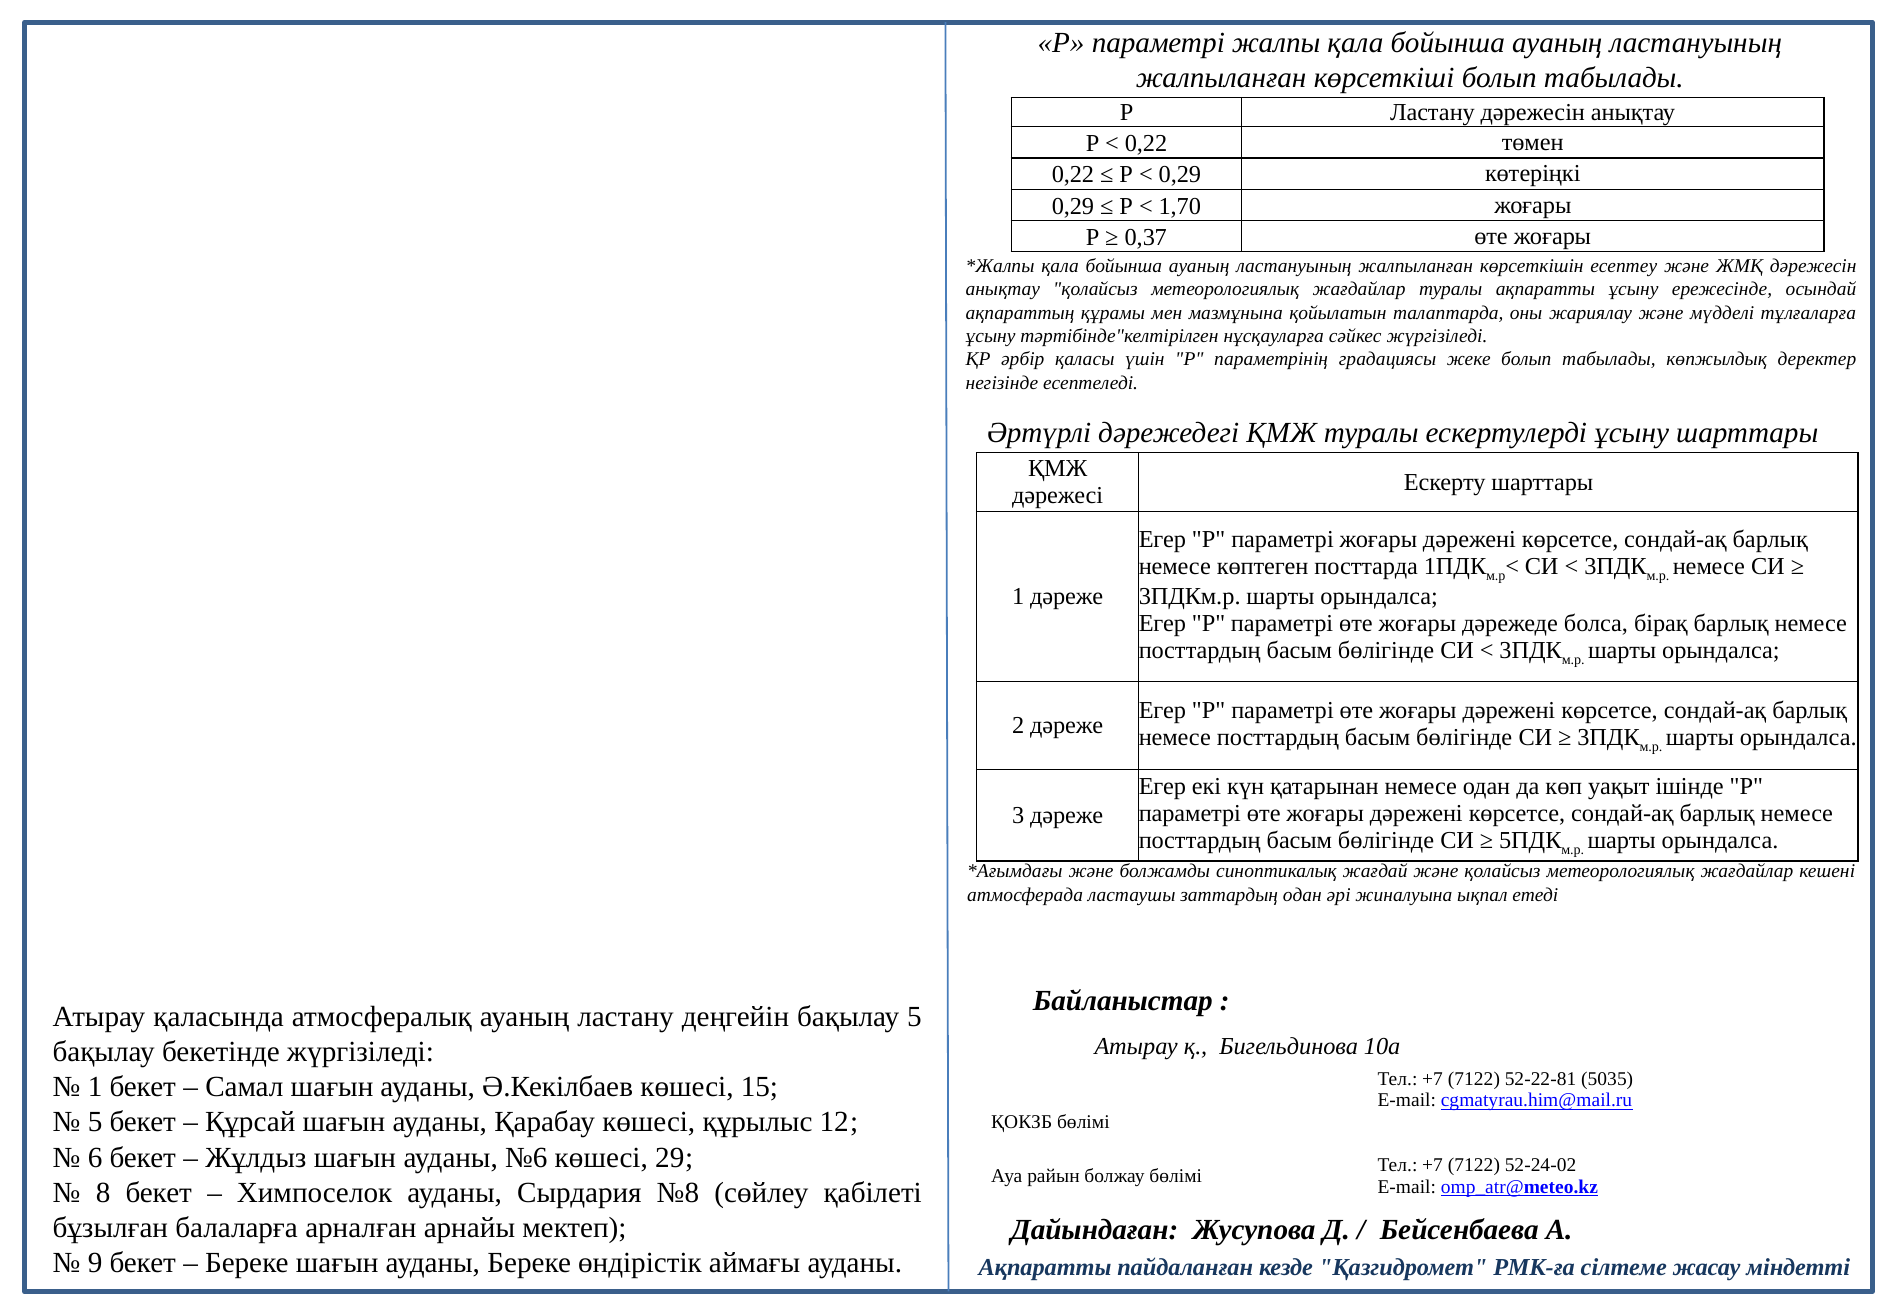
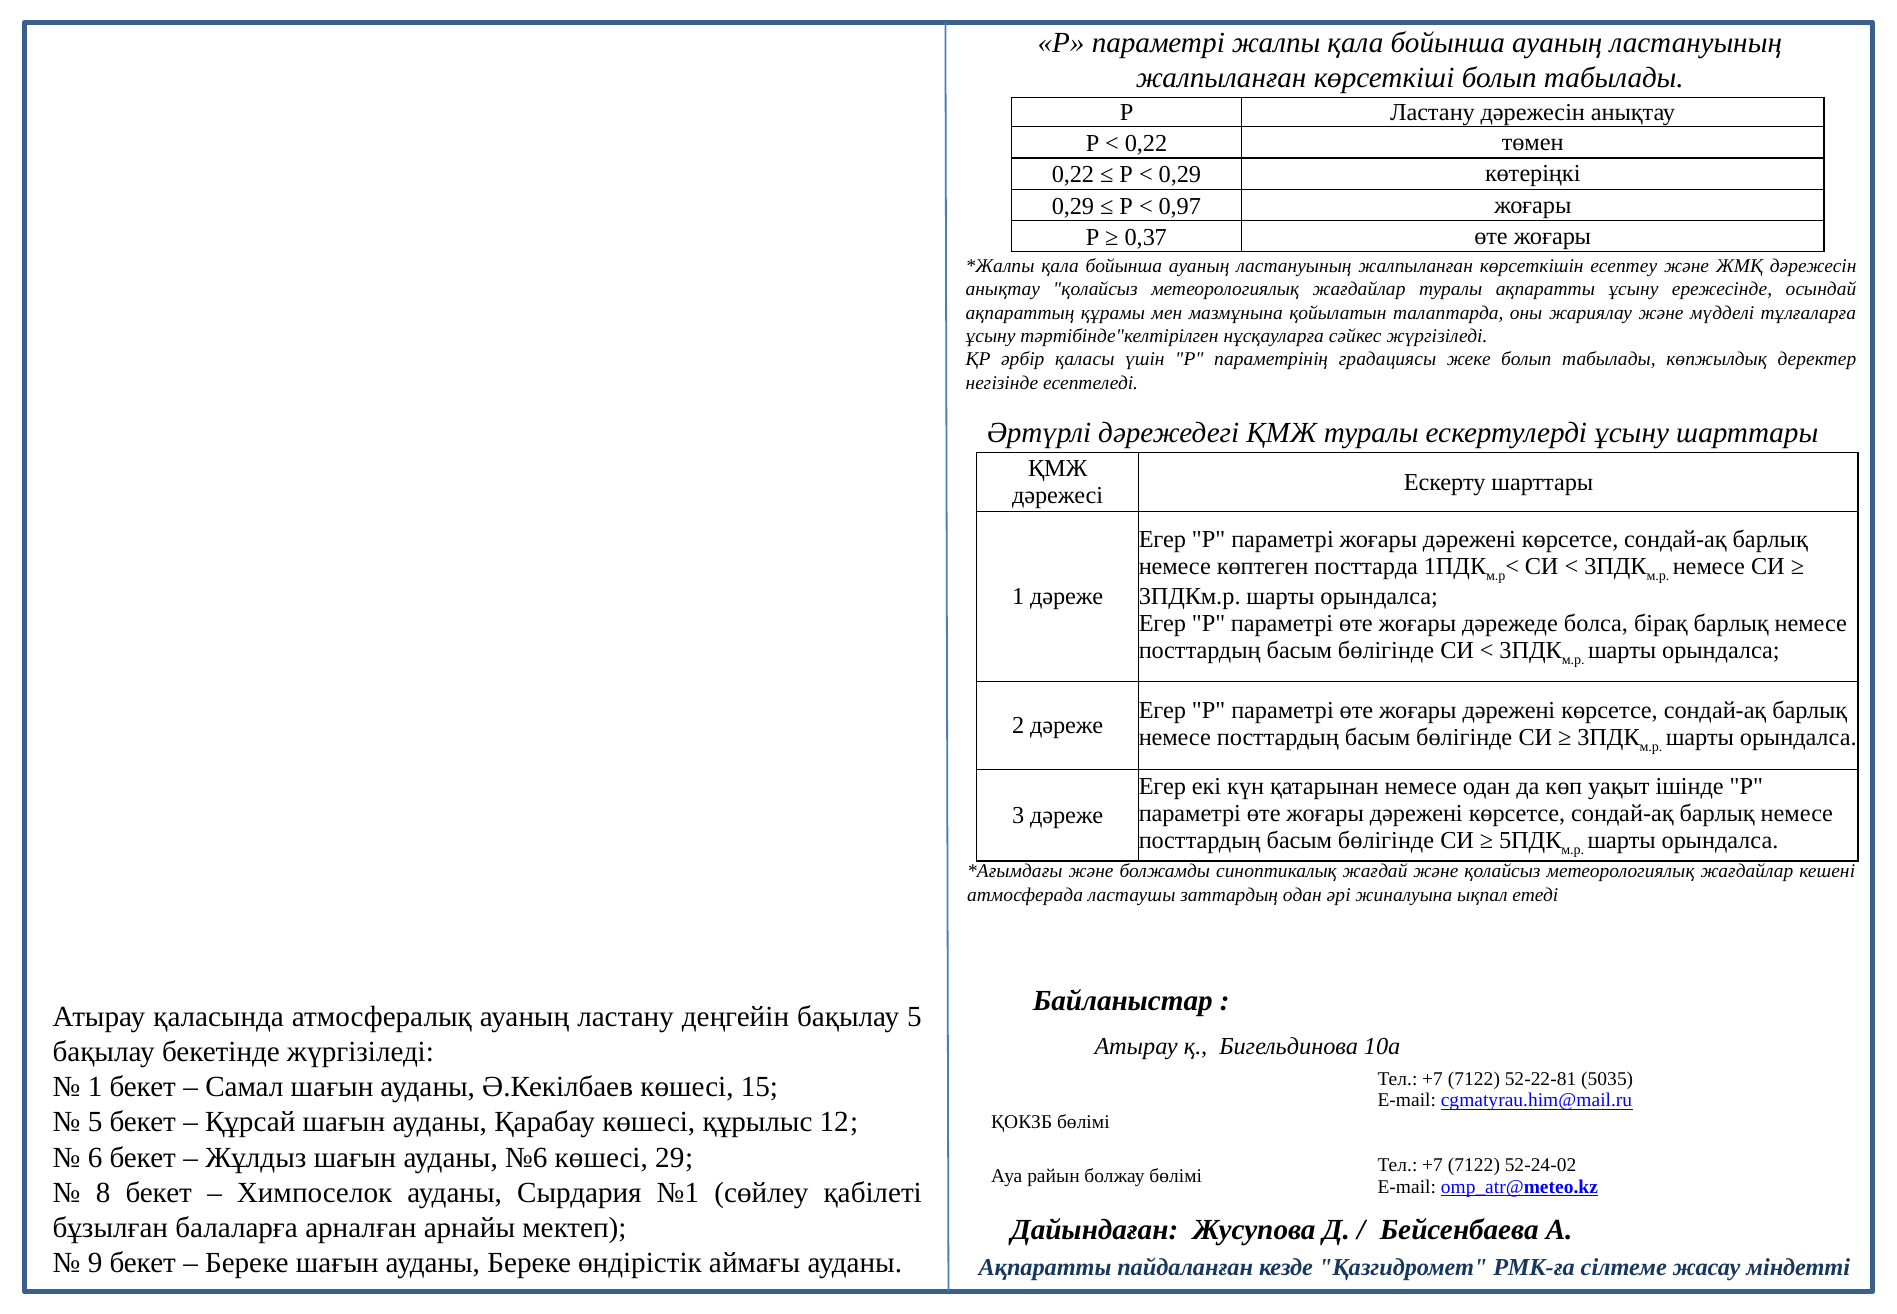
1,70: 1,70 -> 0,97 (1180, 206)
№8: №8 -> №1 (678, 1192)
